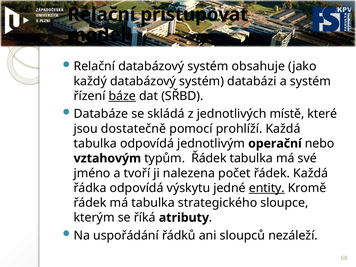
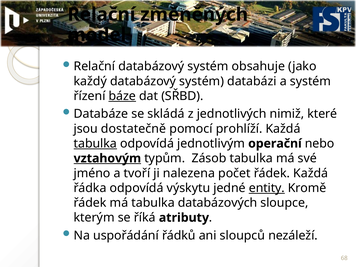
přistupovat: přistupovat -> změněných (194, 15)
místě: místě -> nimiž (287, 114)
tabulka underline: none -> present (95, 144)
vztahovým underline: none -> present (107, 158)
typům Řádek: Řádek -> Zásob (209, 158)
strategického: strategického -> databázových (218, 203)
